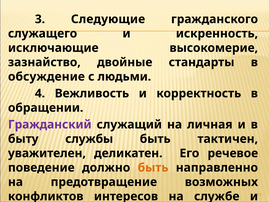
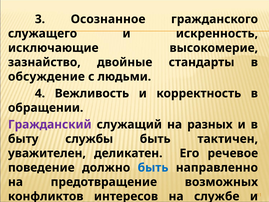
Следующие: Следующие -> Осознанное (108, 19)
личная: личная -> разных (210, 124)
быть colour: orange -> blue (153, 167)
